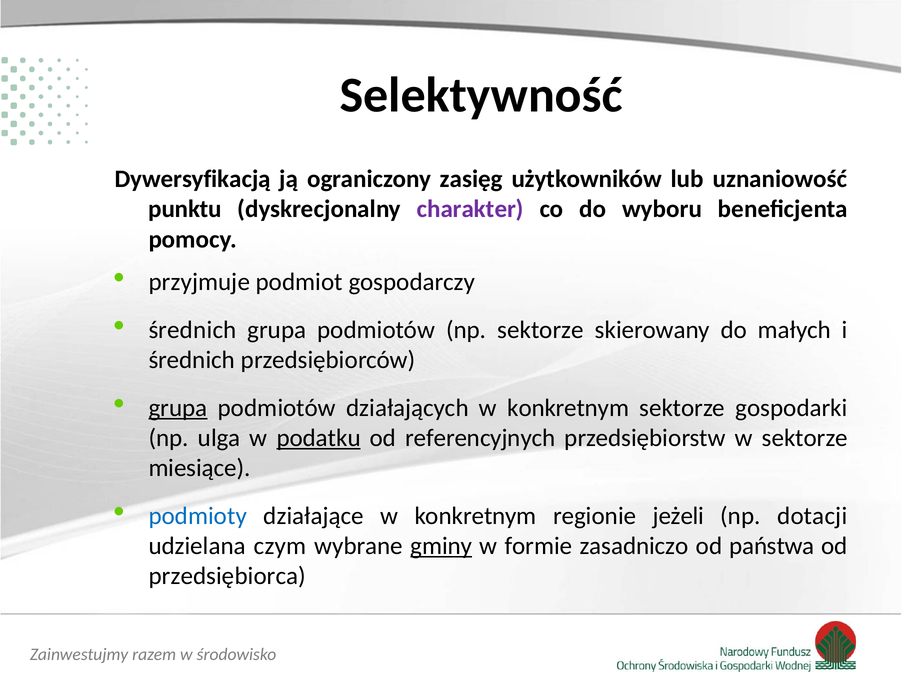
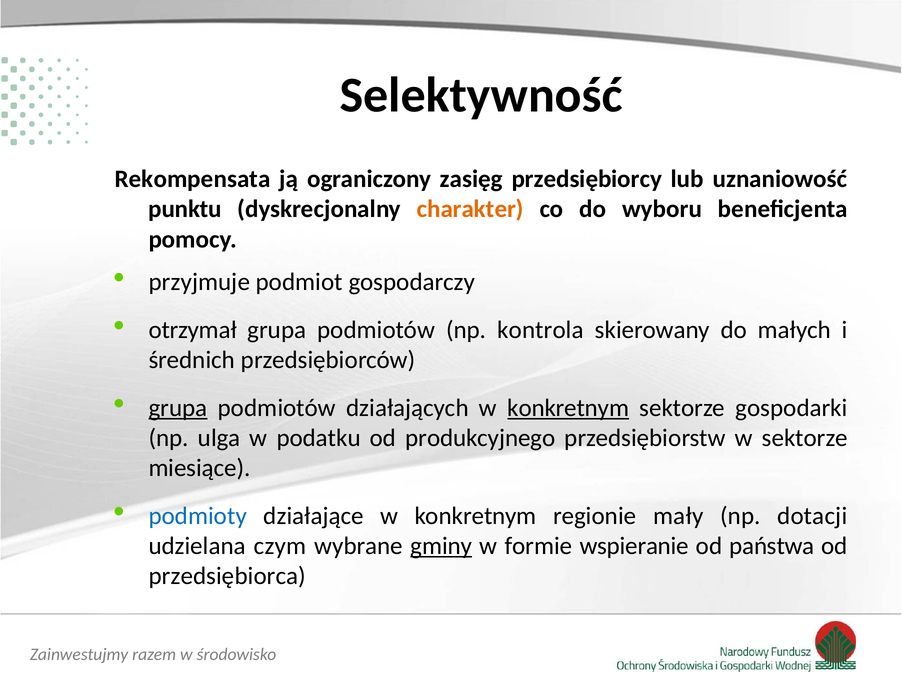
Dywersyfikacją: Dywersyfikacją -> Rekompensata (193, 179)
użytkowników: użytkowników -> przedsiębiorcy (587, 179)
charakter colour: purple -> orange (470, 209)
średnich: średnich -> otrzymał (193, 330)
np sektorze: sektorze -> kontrola (541, 330)
konkretnym underline: none -> present (568, 408)
podatku underline: present -> none (319, 438)
referencyjnych: referencyjnych -> produkcyjnego (480, 438)
jeżeli: jeżeli -> mały (678, 516)
zasadniczo: zasadniczo -> wspieranie (634, 546)
